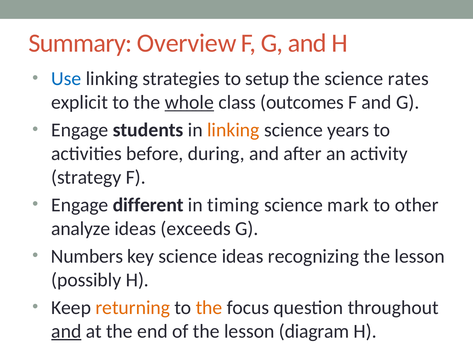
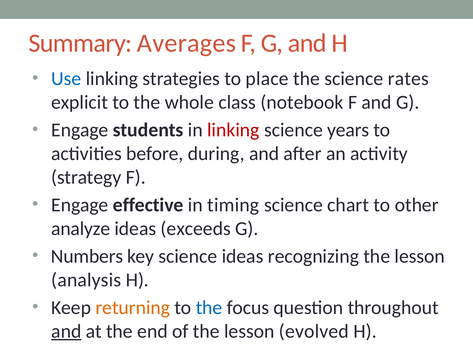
Overview: Overview -> Averages (186, 43)
setup: setup -> place (267, 79)
whole underline: present -> none (189, 102)
outcomes: outcomes -> notebook (302, 102)
linking colour: orange -> red (233, 130)
different: different -> effective (148, 205)
mark: mark -> chart (348, 205)
possibly: possibly -> analysis (86, 280)
the colour: orange -> blue (209, 307)
diagram: diagram -> evolved (314, 331)
